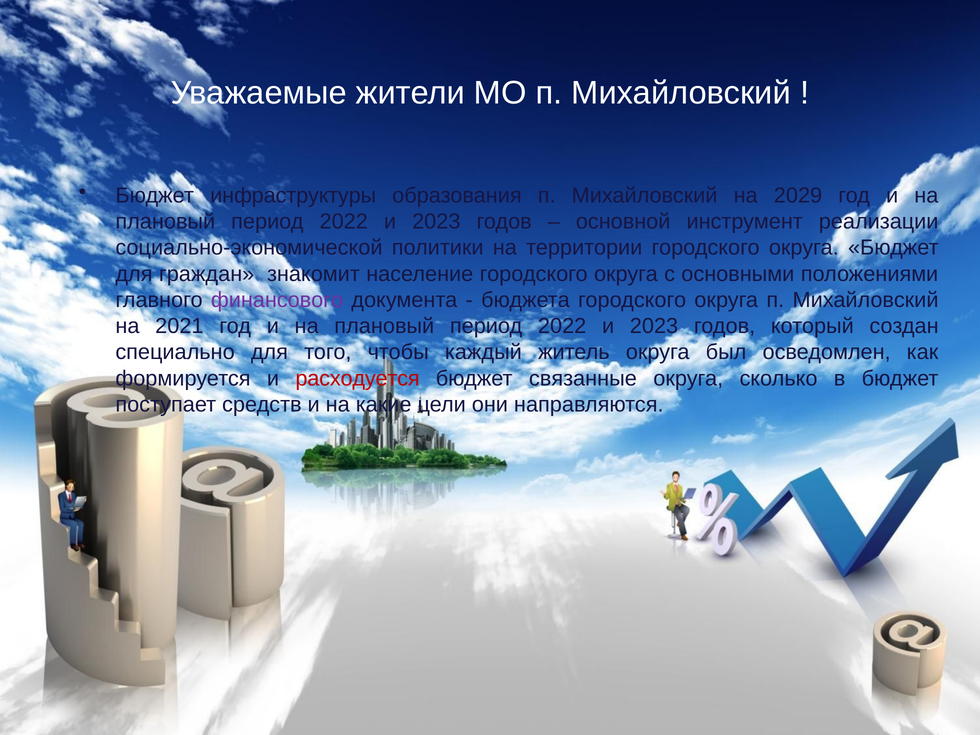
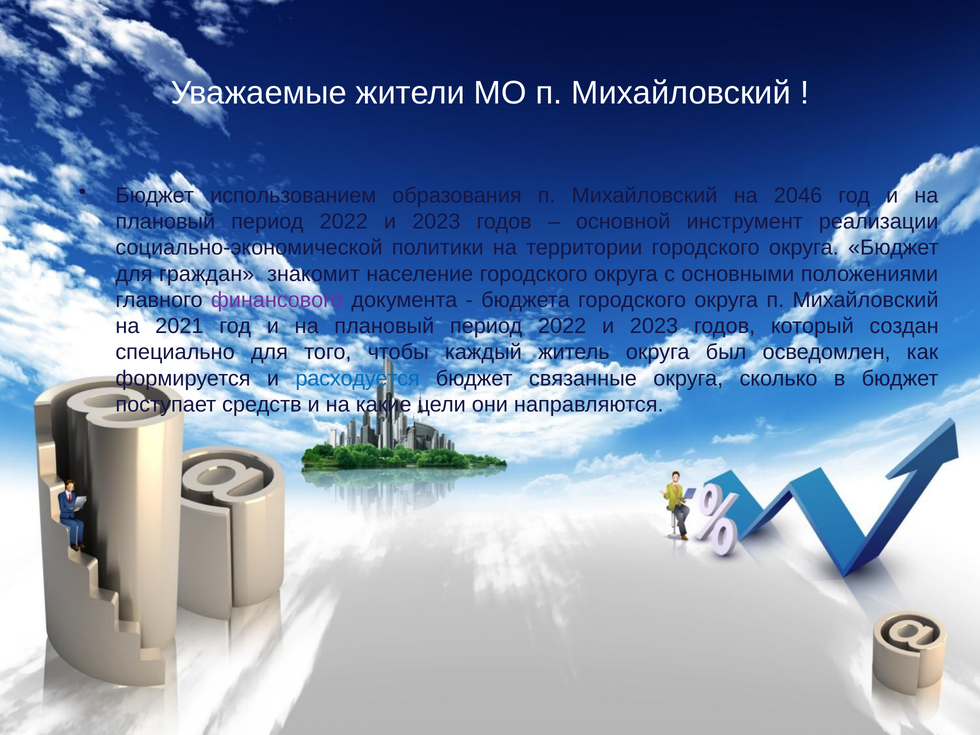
инфраструктуры: инфраструктуры -> использованием (293, 196)
2029: 2029 -> 2046 (798, 196)
расходуется colour: red -> blue (358, 378)
